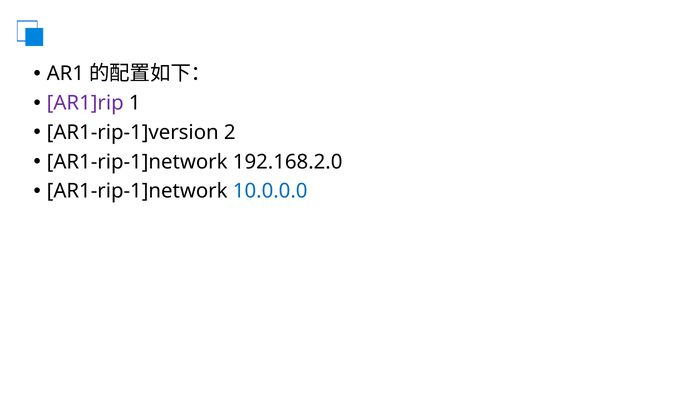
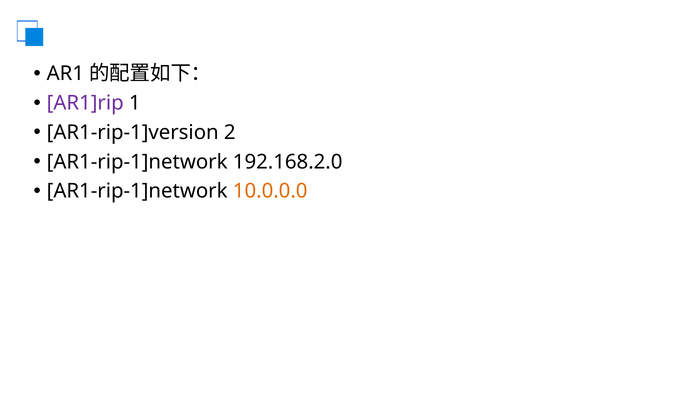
10.0.0.0 colour: blue -> orange (270, 191)
